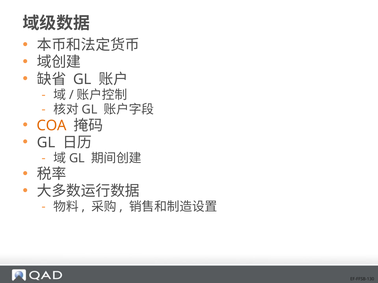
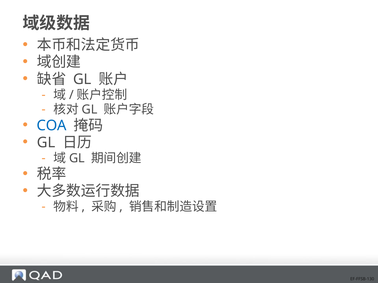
COA colour: orange -> blue (52, 126)
